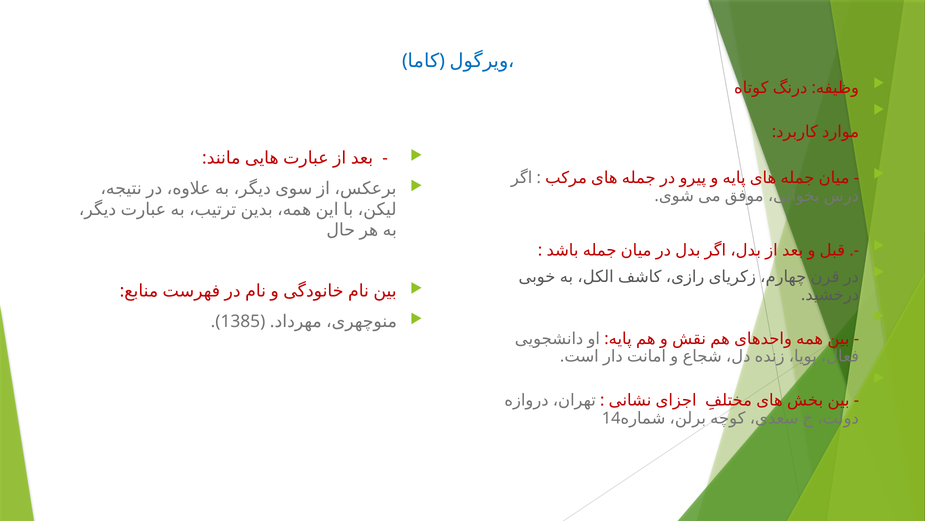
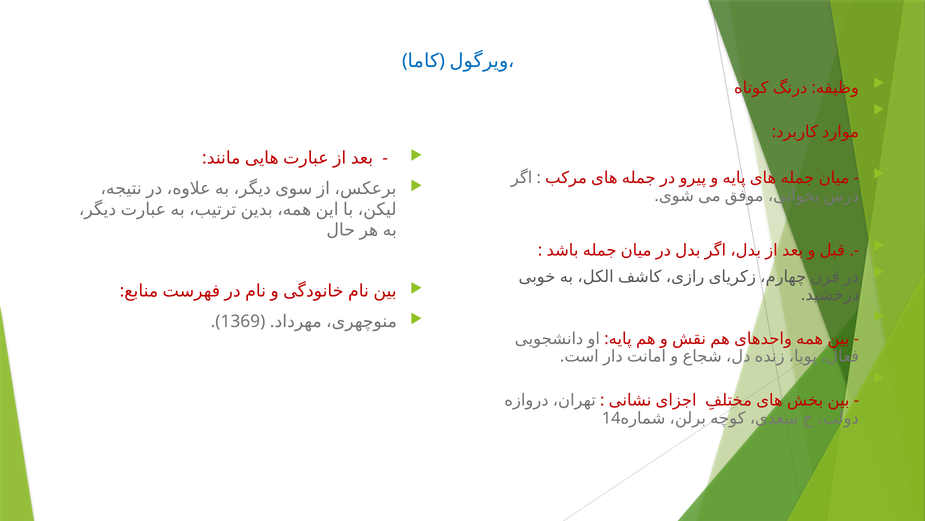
1385: 1385 -> 1369 (240, 321)
